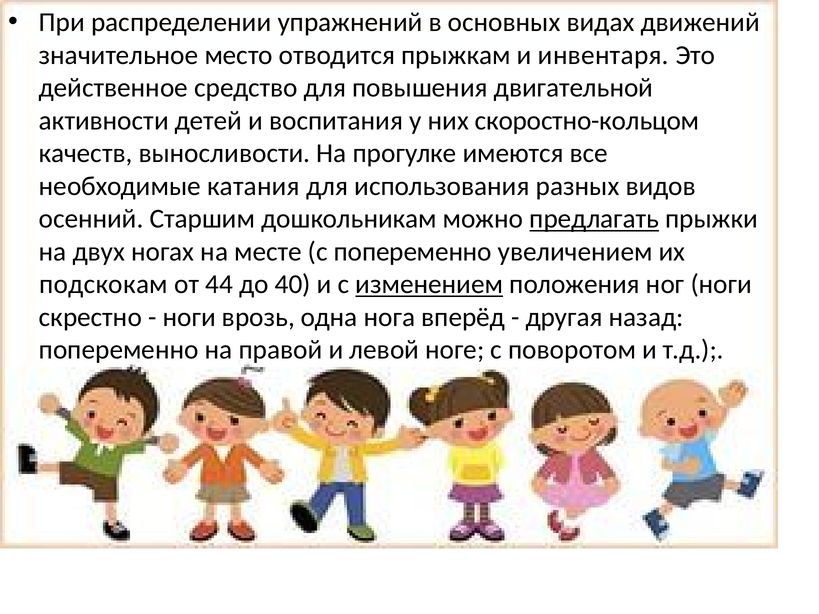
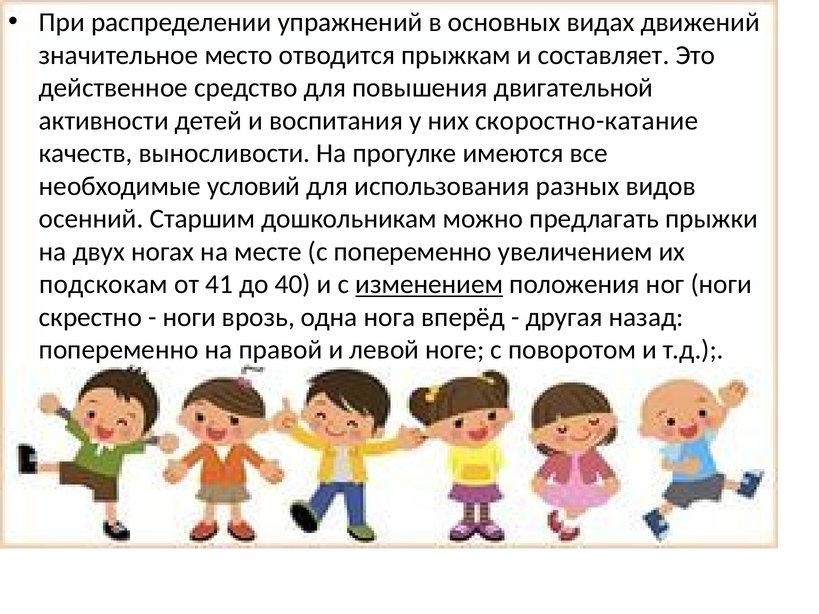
инвентаря: инвентаря -> составляет (604, 55)
скоростно-кольцом: скоростно-кольцом -> скоростно-катание (587, 121)
катания: катания -> условий (254, 186)
предлагать underline: present -> none (594, 219)
44: 44 -> 41 (219, 284)
